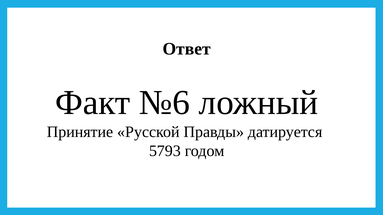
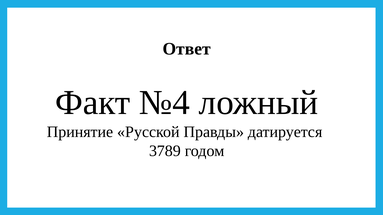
№6: №6 -> №4 (164, 103)
5793: 5793 -> 3789 (165, 151)
